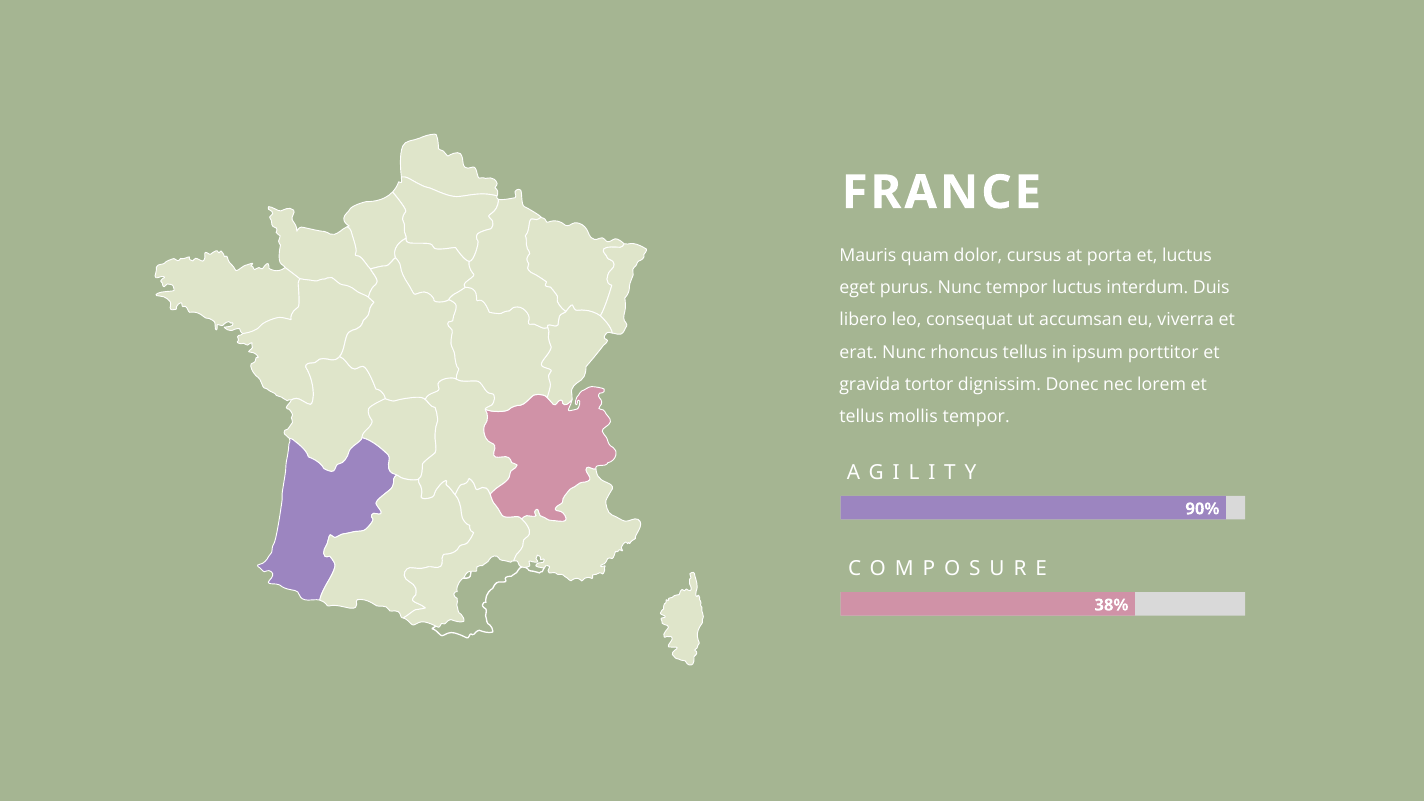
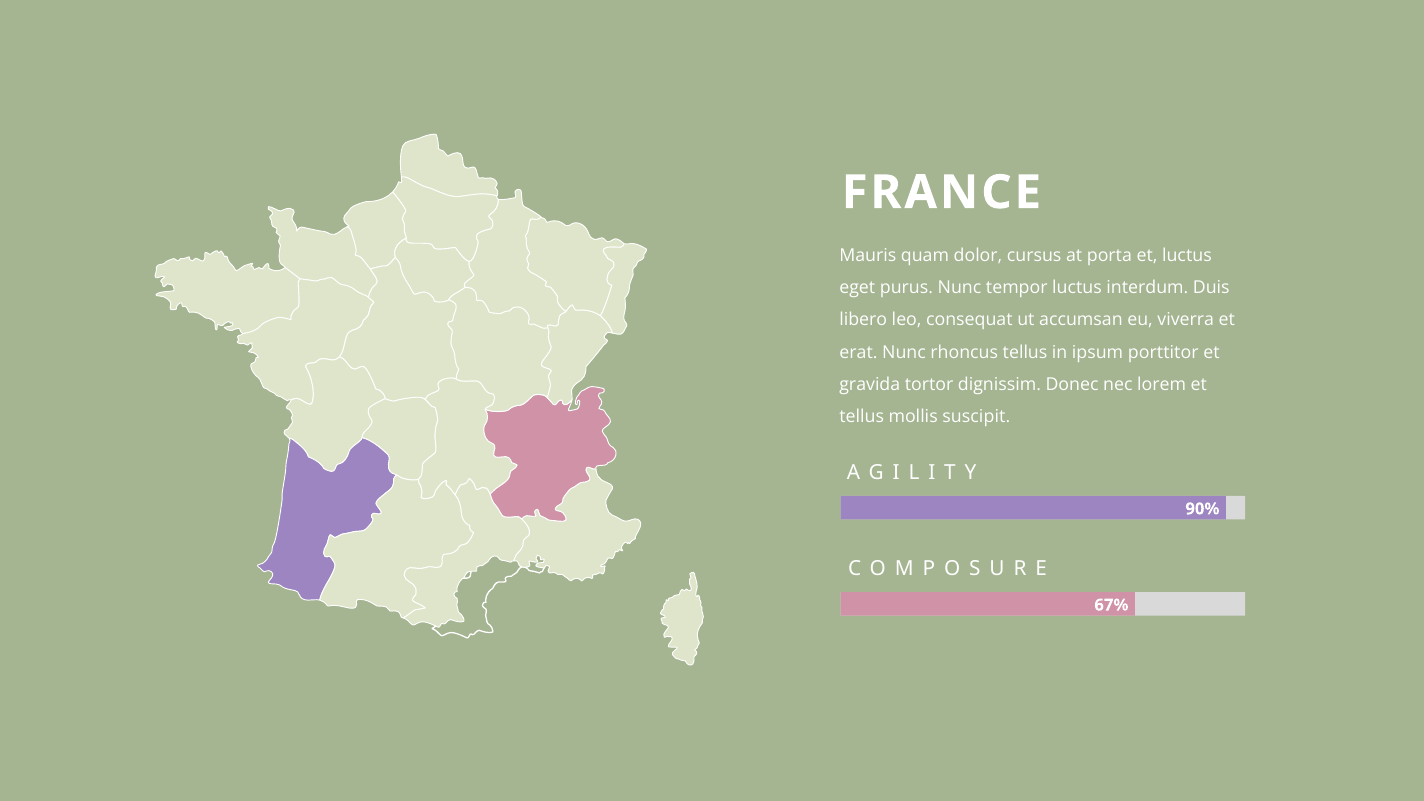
mollis tempor: tempor -> suscipit (976, 416)
38%: 38% -> 67% (1111, 605)
